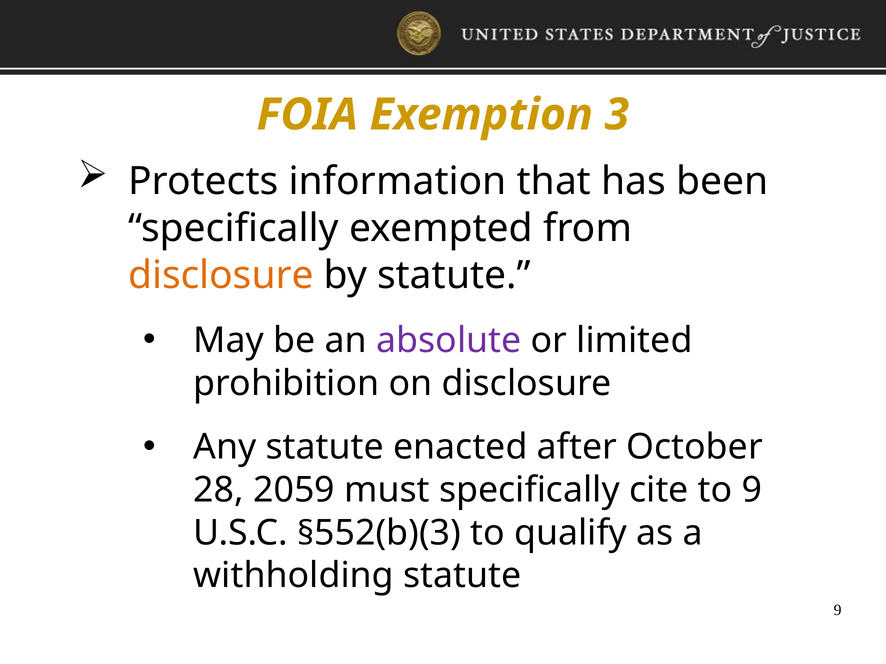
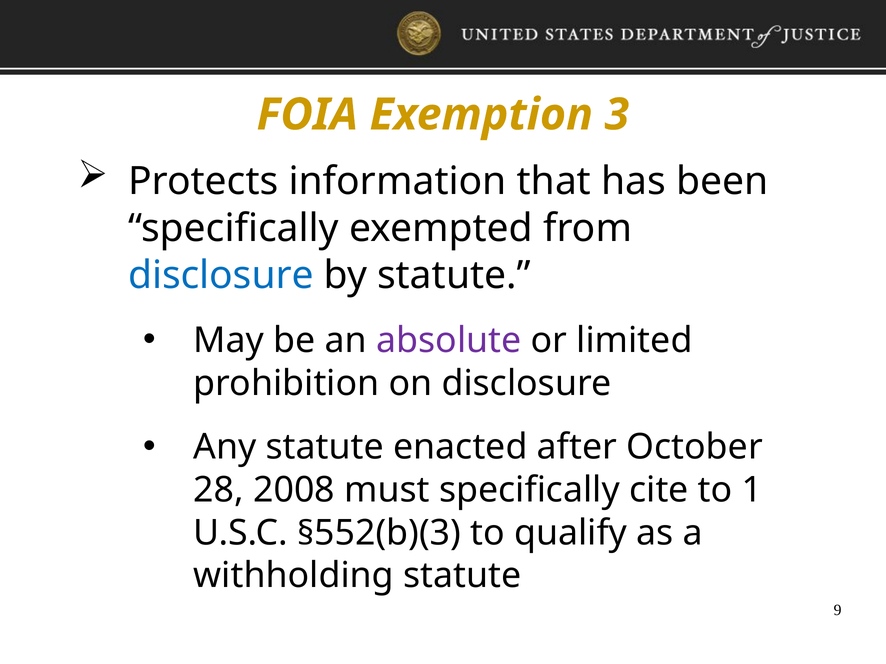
disclosure colour: orange -> blue (221, 275)
2059: 2059 -> 2008 (294, 490)
to 9: 9 -> 1 (752, 490)
